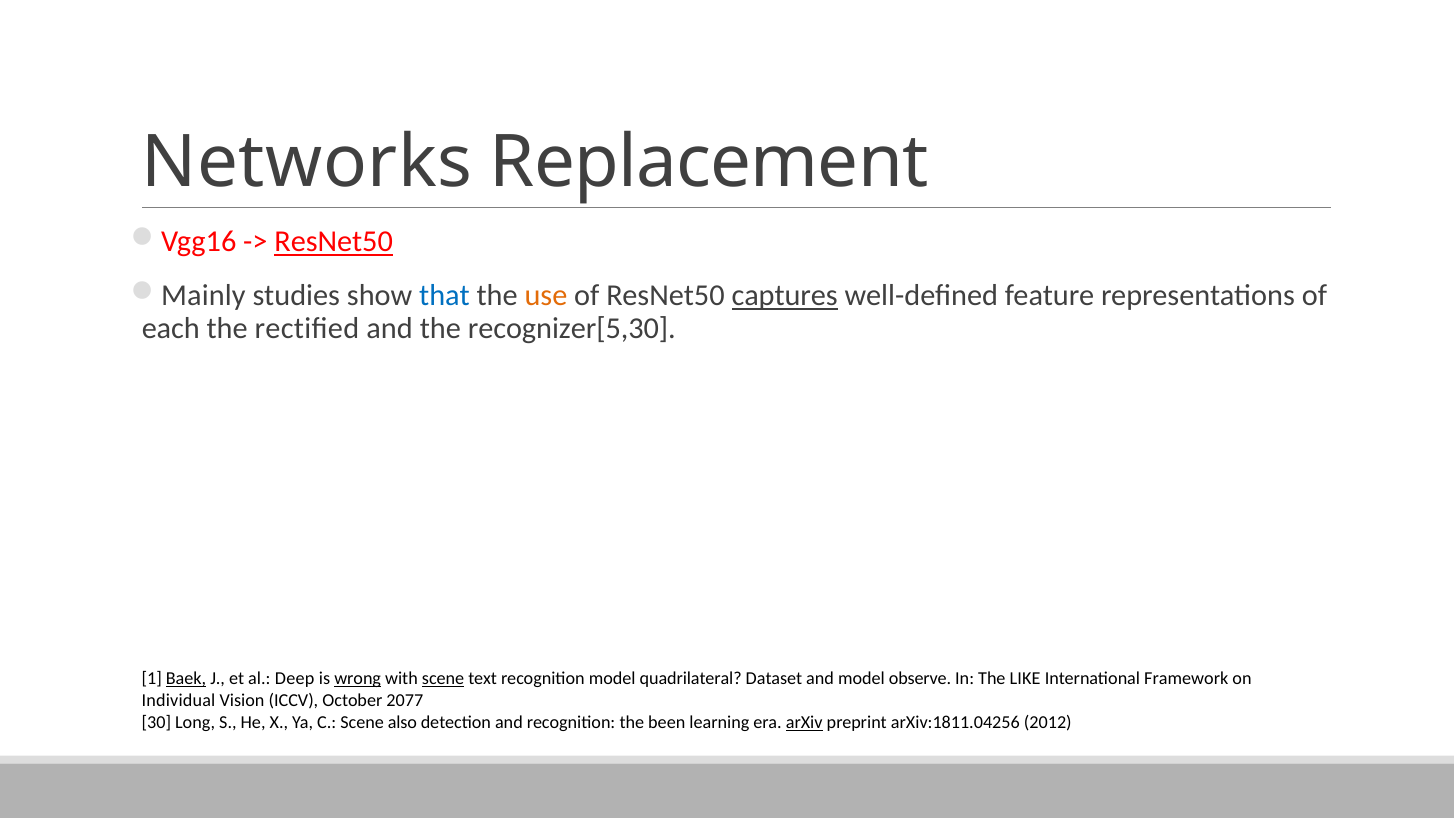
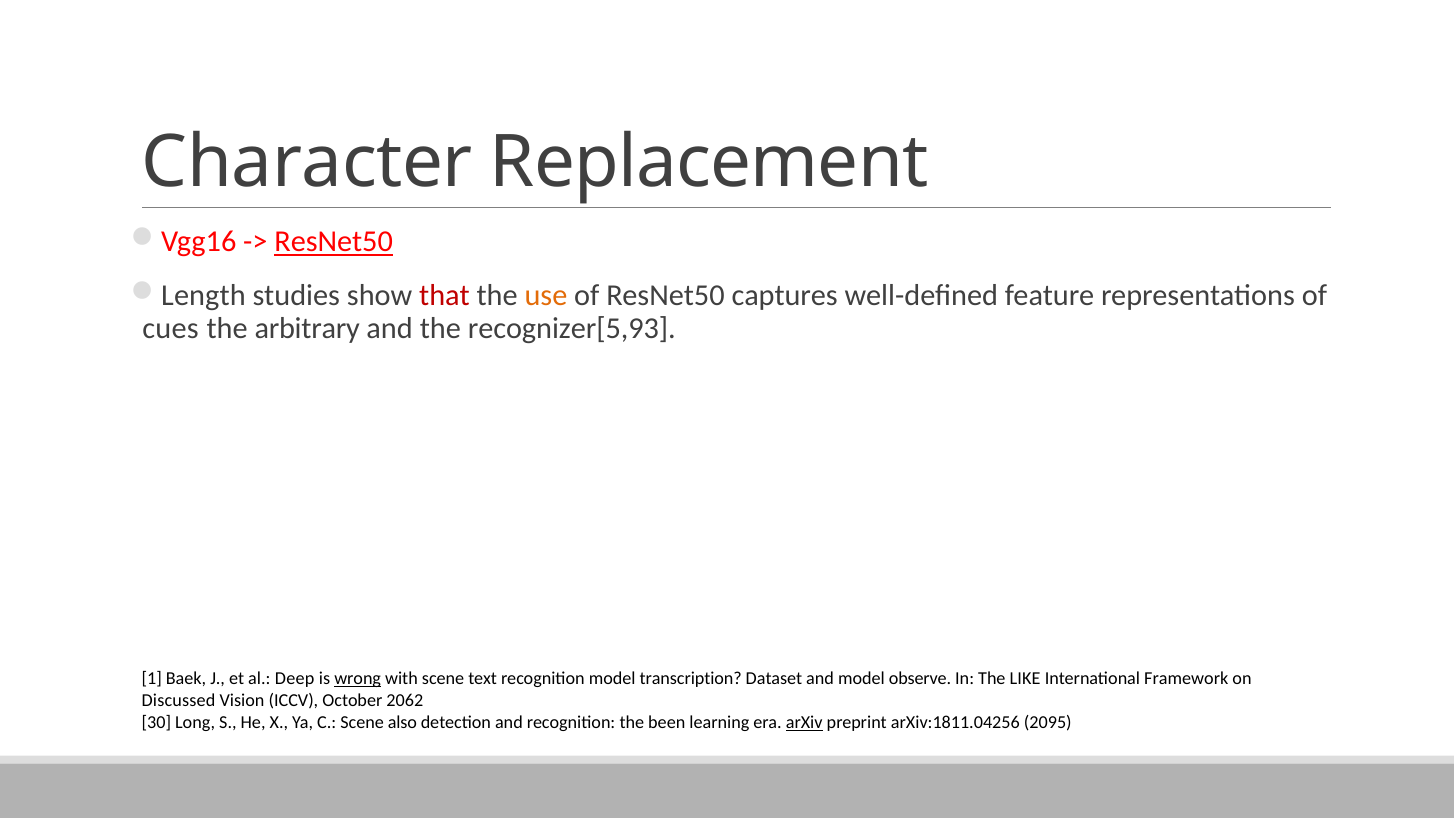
Networks: Networks -> Character (307, 163)
Mainly: Mainly -> Length (203, 296)
that colour: blue -> red (444, 296)
captures underline: present -> none (785, 296)
each: each -> cues (171, 328)
rectiﬁed: rectiﬁed -> arbitrary (307, 328)
recognizer[5,30: recognizer[5,30 -> recognizer[5,93 (572, 328)
Baek underline: present -> none (186, 679)
scene underline: present -> none (443, 679)
quadrilateral: quadrilateral -> transcription (691, 679)
Individual: Individual -> Discussed (178, 701)
2077: 2077 -> 2062 (405, 701)
2012: 2012 -> 2095 (1048, 722)
